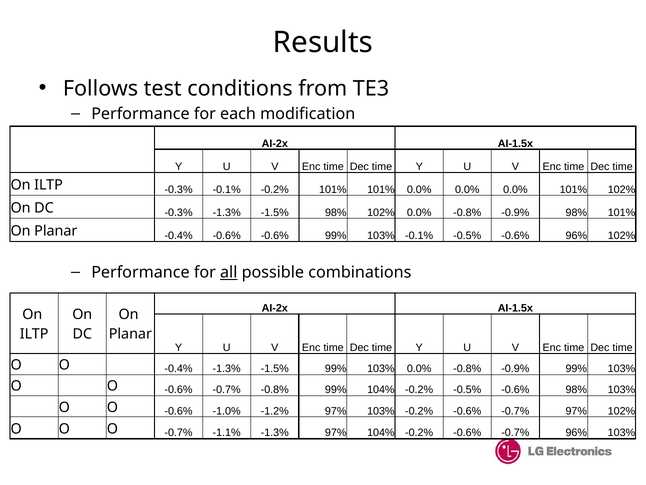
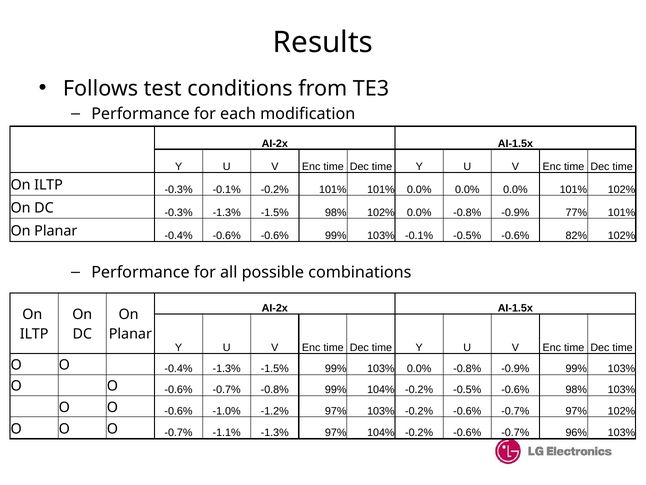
-0.9% 98%: 98% -> 77% (576, 212)
-0.6% 96%: 96% -> 82% (576, 235)
all underline: present -> none (229, 272)
